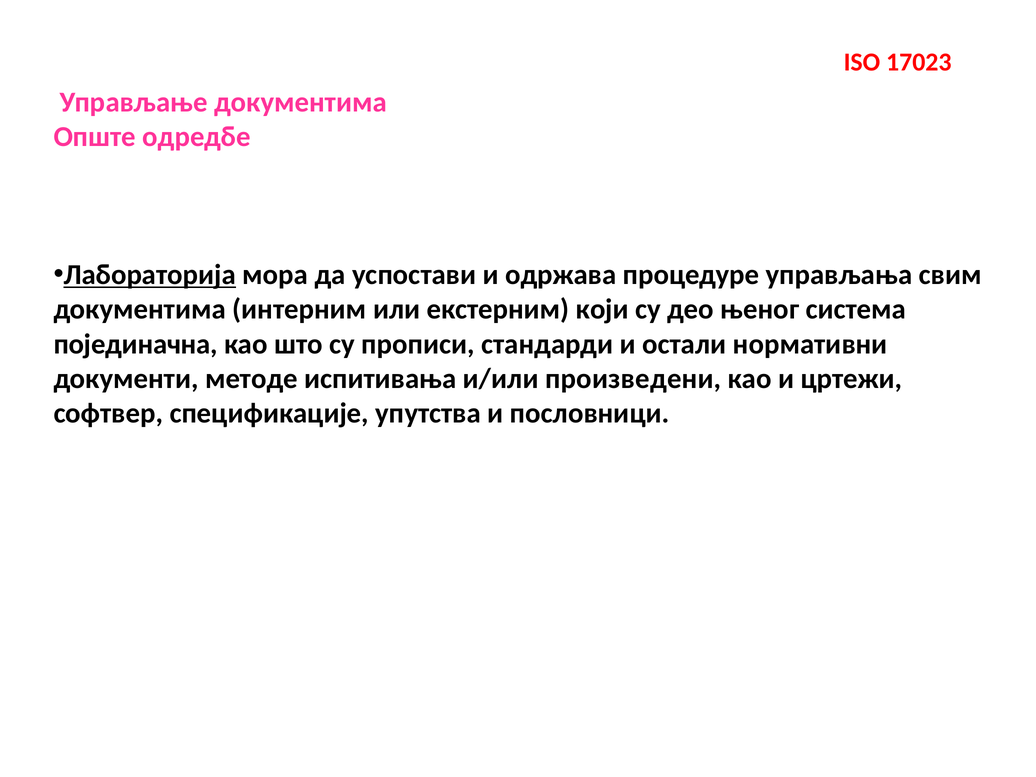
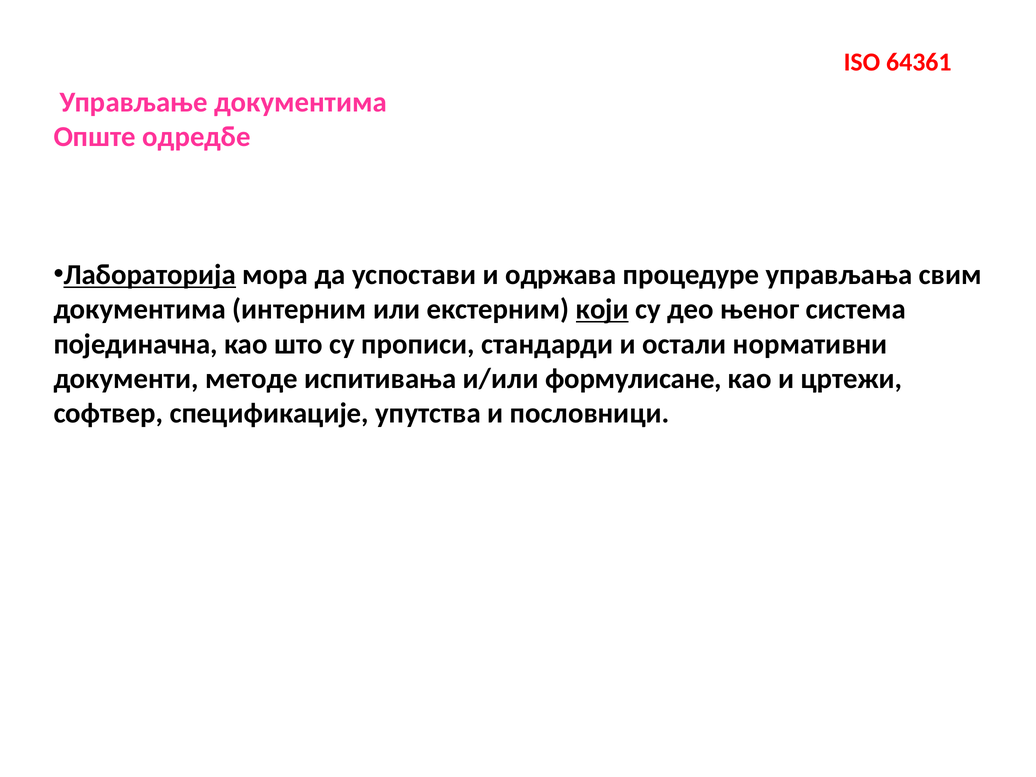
17023: 17023 -> 64361 (919, 62)
који underline: none -> present (602, 309)
произведени: произведени -> формулисане (633, 379)
